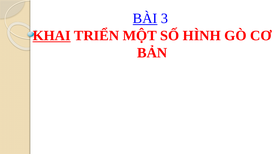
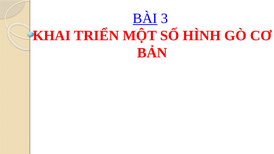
KHAI underline: present -> none (52, 36)
